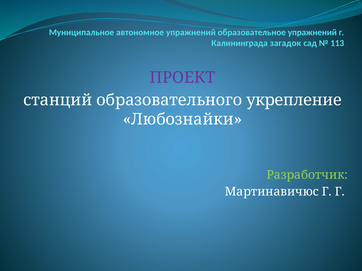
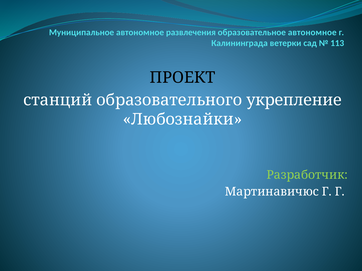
автономное упражнений: упражнений -> развлечения (191, 32)
образовательное упражнений: упражнений -> автономное (312, 32)
загадок: загадок -> ветерки (286, 43)
ПРОЕКТ colour: purple -> black (183, 78)
